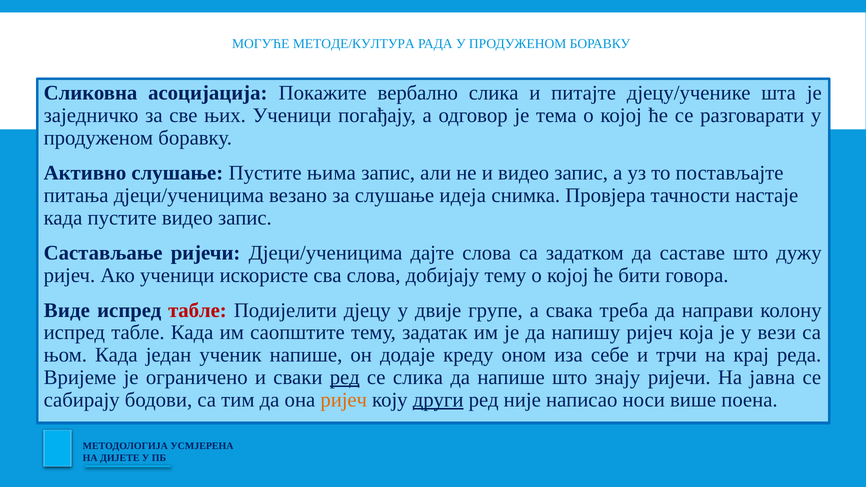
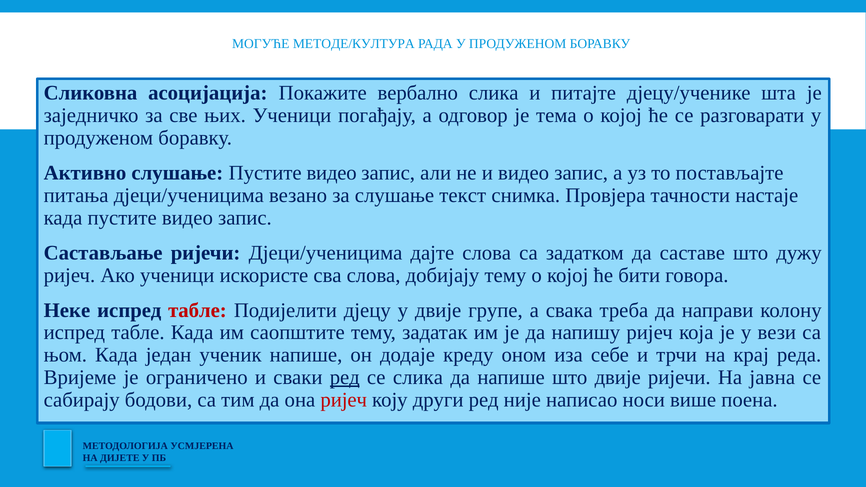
слушање Пустите њима: њима -> видео (332, 173)
идеја: идеја -> текст (463, 195)
Виде: Виде -> Неке (67, 310)
што знају: знају -> двије (618, 377)
ријеч colour: orange -> red (344, 400)
други underline: present -> none (438, 400)
